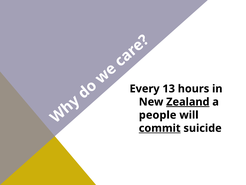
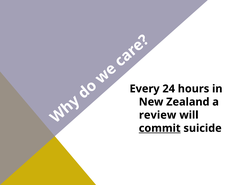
13: 13 -> 24 (169, 89)
Zealand underline: present -> none (188, 102)
people: people -> review (158, 115)
